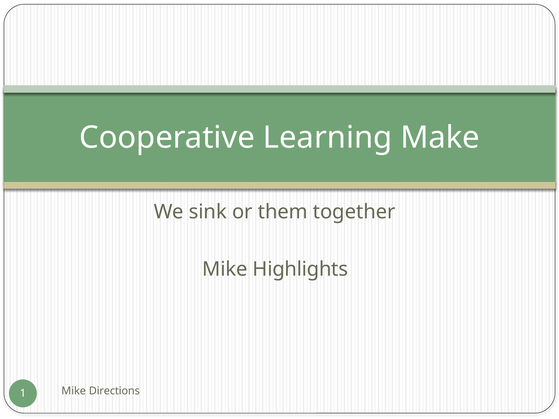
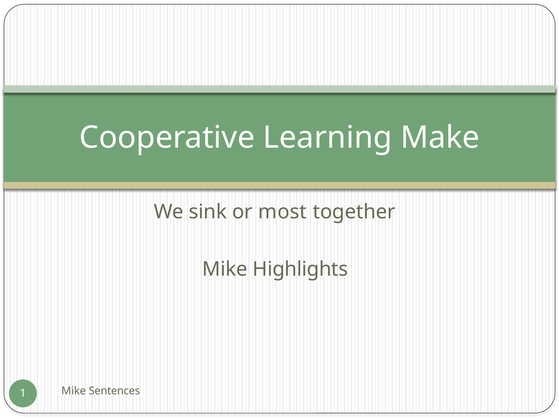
them: them -> most (283, 212)
Directions: Directions -> Sentences (114, 391)
